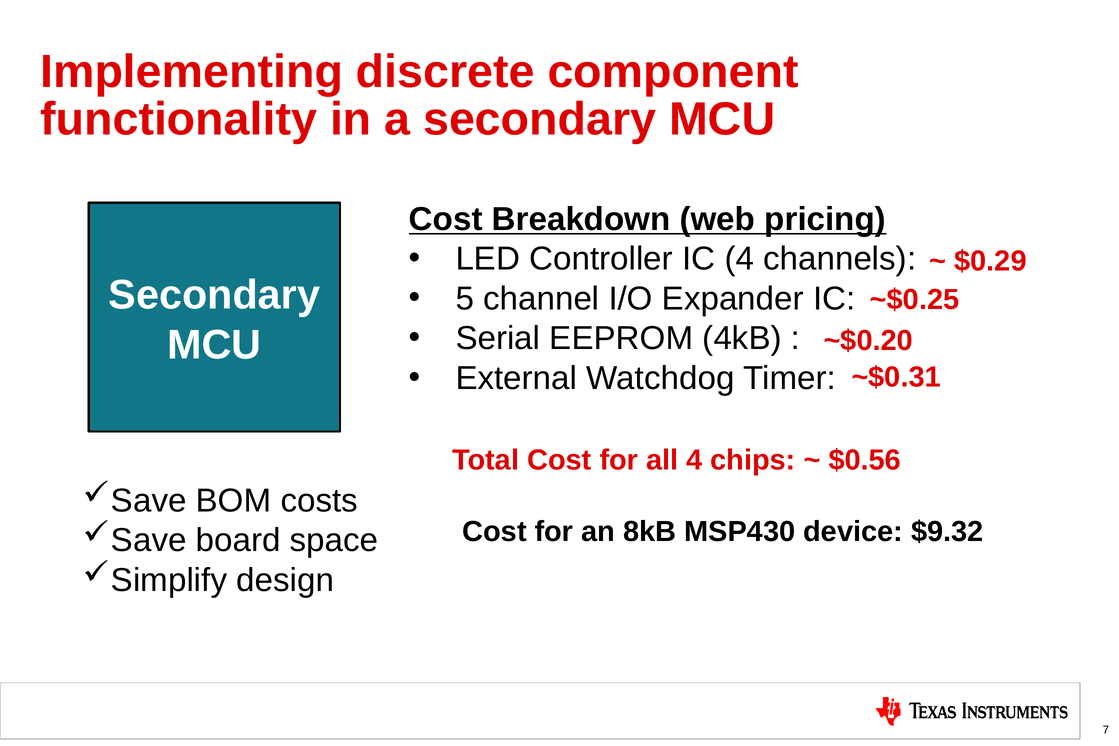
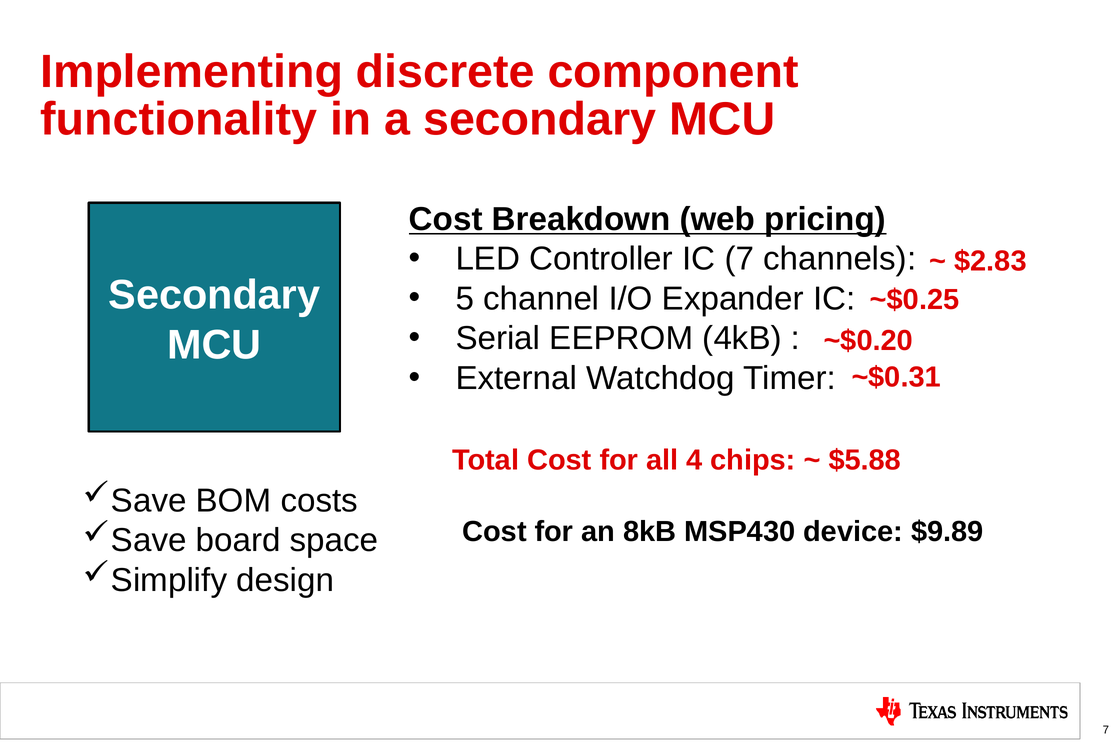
IC 4: 4 -> 7 (739, 259)
$0.29: $0.29 -> $2.83 (990, 261)
$0.56: $0.56 -> $5.88 (865, 460)
$9.32: $9.32 -> $9.89 (947, 531)
